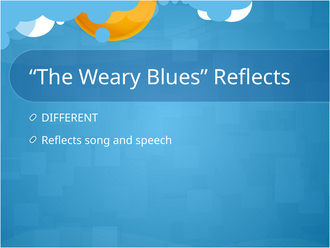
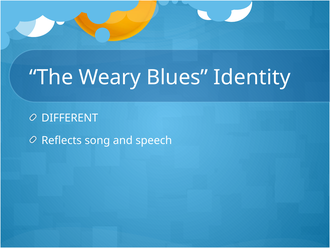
Blues Reflects: Reflects -> Identity (252, 77)
